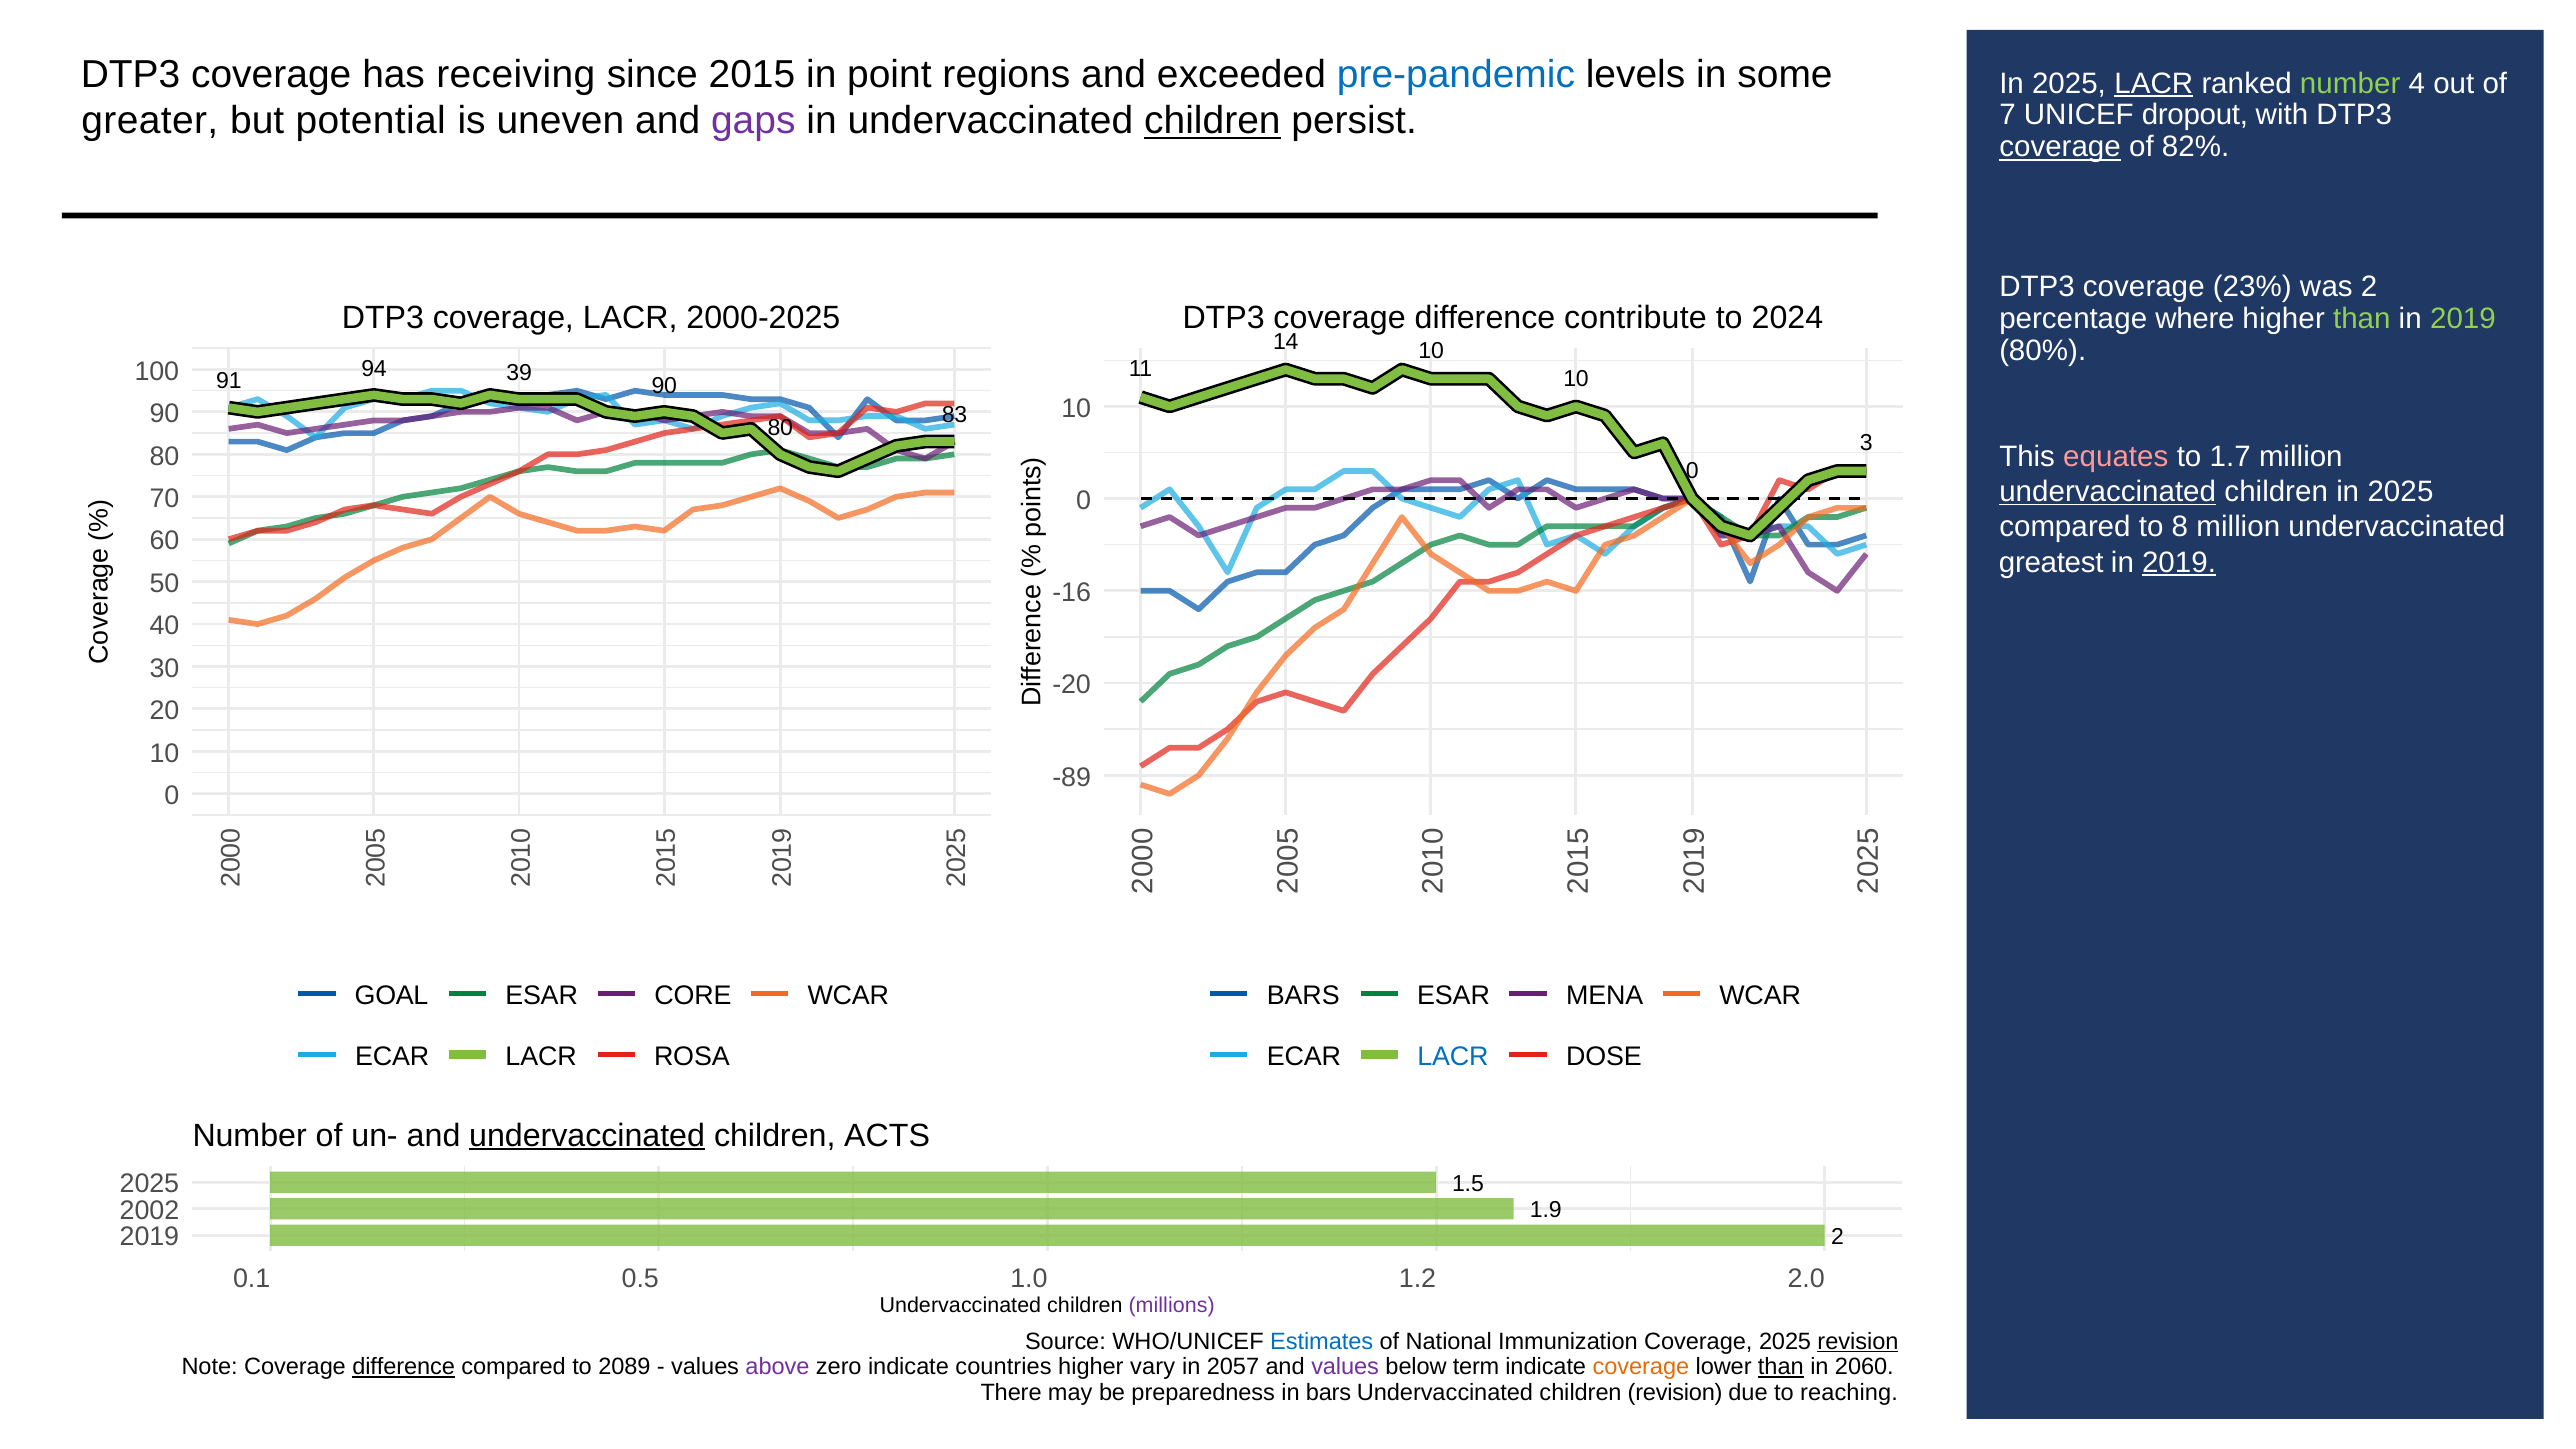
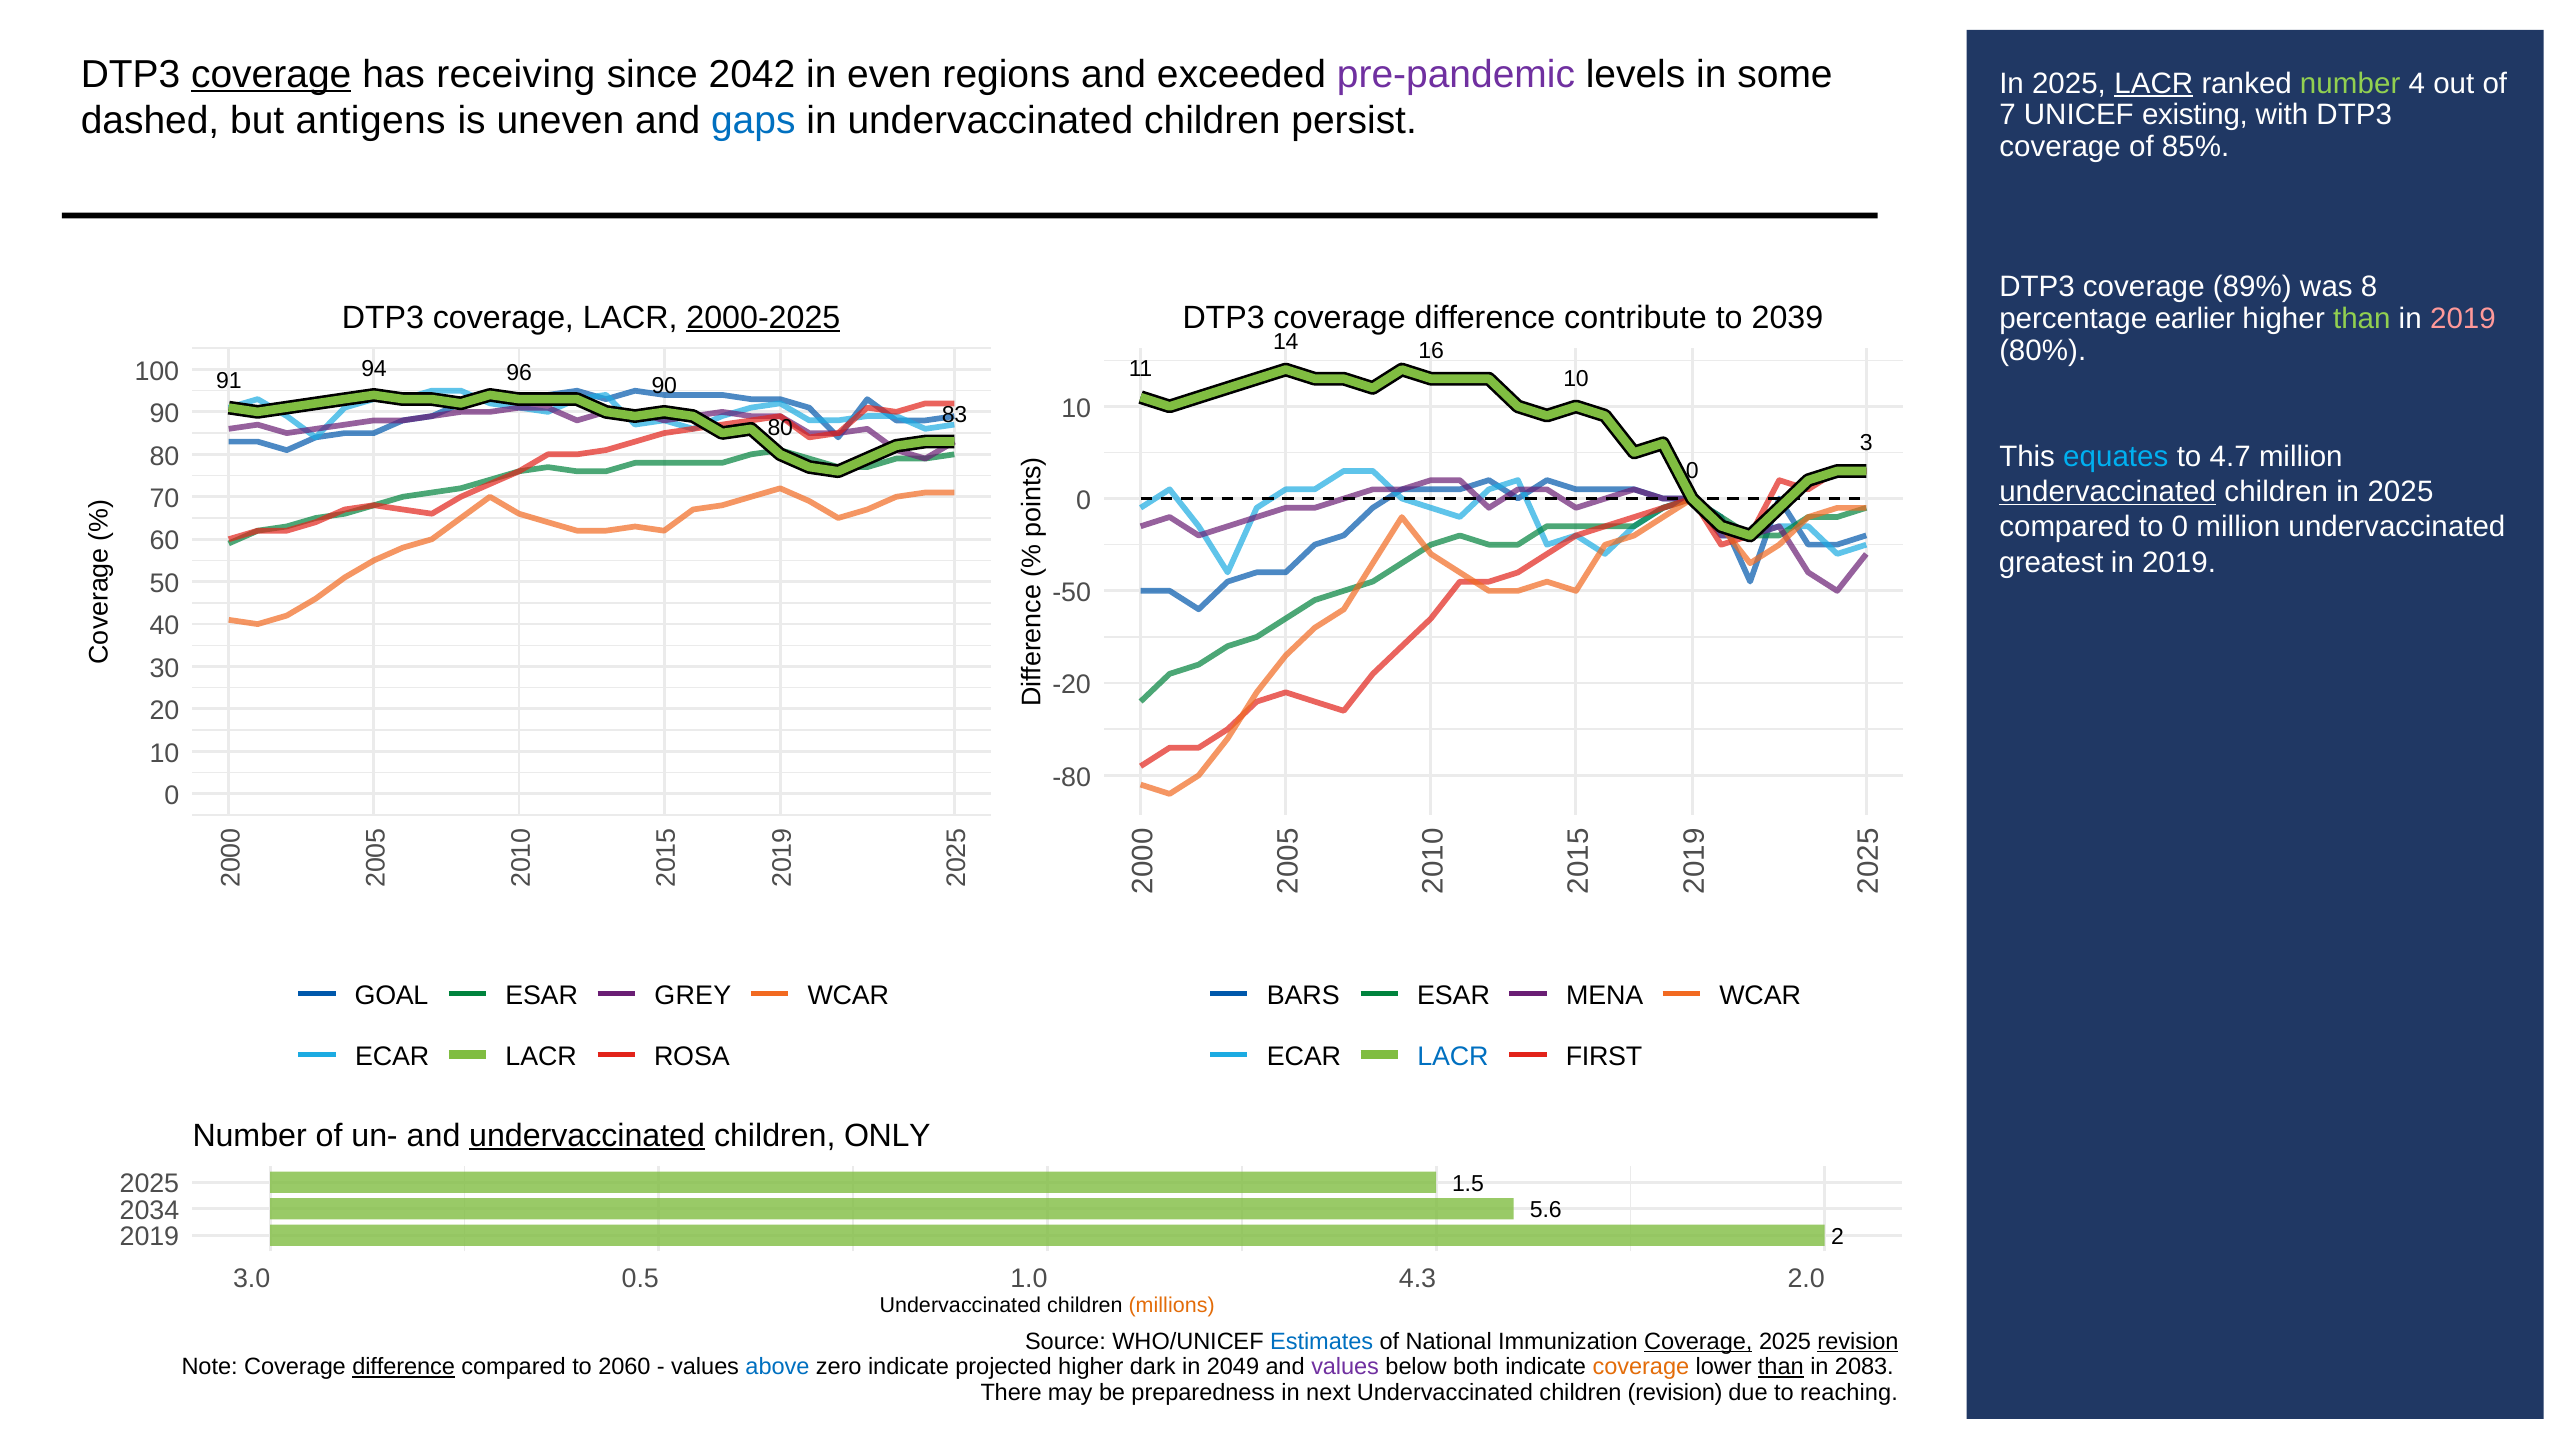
coverage underline: none -> present (271, 74)
2015: 2015 -> 2042 (752, 74)
point: point -> even (889, 74)
pre-pandemic colour: blue -> purple (1456, 74)
dropout: dropout -> existing (2195, 115)
greater: greater -> dashed (150, 121)
potential: potential -> antigens (371, 121)
gaps colour: purple -> blue (753, 121)
children underline: present -> none (1212, 121)
coverage underline: present -> none (2060, 147)
82%: 82% -> 85% (2196, 147)
23%: 23% -> 89% (2252, 287)
was 2: 2 -> 8 (2369, 287)
2000-2025 underline: none -> present (763, 317)
2024: 2024 -> 2039 (1787, 317)
where: where -> earlier (2195, 319)
2019 colour: light green -> pink (2463, 319)
14 10: 10 -> 16 (1431, 351)
39: 39 -> 96 (519, 373)
equates colour: pink -> light blue (2116, 456)
1.7: 1.7 -> 4.7 (2230, 456)
to 8: 8 -> 0 (2180, 527)
2019 underline: present -> none (2179, 563)
-16: -16 -> -50 (1072, 593)
-89: -89 -> -80 (1072, 777)
CORE: CORE -> GREY (693, 995)
DOSE: DOSE -> FIRST (1604, 1056)
ACTS: ACTS -> ONLY (887, 1136)
2002: 2002 -> 2034 (149, 1211)
1.9: 1.9 -> 5.6 (1546, 1210)
0.1: 0.1 -> 3.0 (252, 1279)
1.2: 1.2 -> 4.3 (1418, 1279)
millions colour: purple -> orange (1172, 1306)
Coverage underline: none -> present (1698, 1341)
2089: 2089 -> 2060 (624, 1367)
above colour: purple -> blue (778, 1367)
countries: countries -> projected (1004, 1367)
vary: vary -> dark (1153, 1367)
2057: 2057 -> 2049 (1233, 1367)
term: term -> both (1476, 1367)
2060: 2060 -> 2083 (1864, 1367)
in bars: bars -> next (1328, 1392)
